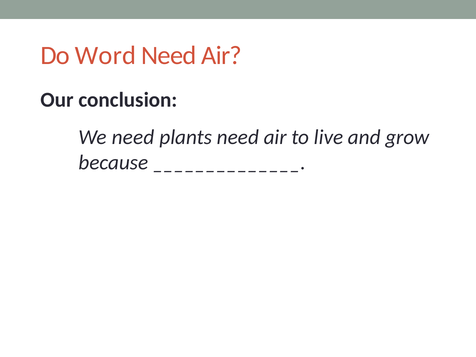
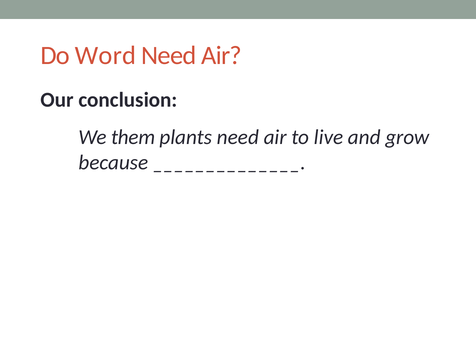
We need: need -> them (133, 137)
